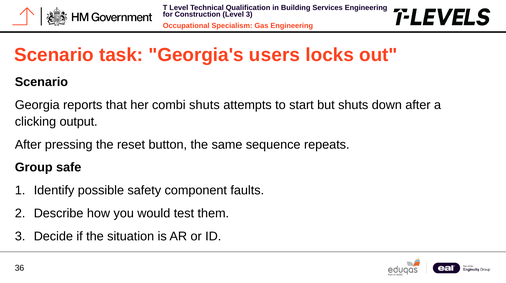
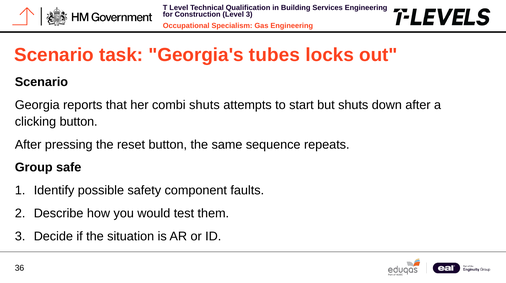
users: users -> tubes (275, 55)
clicking output: output -> button (79, 121)
